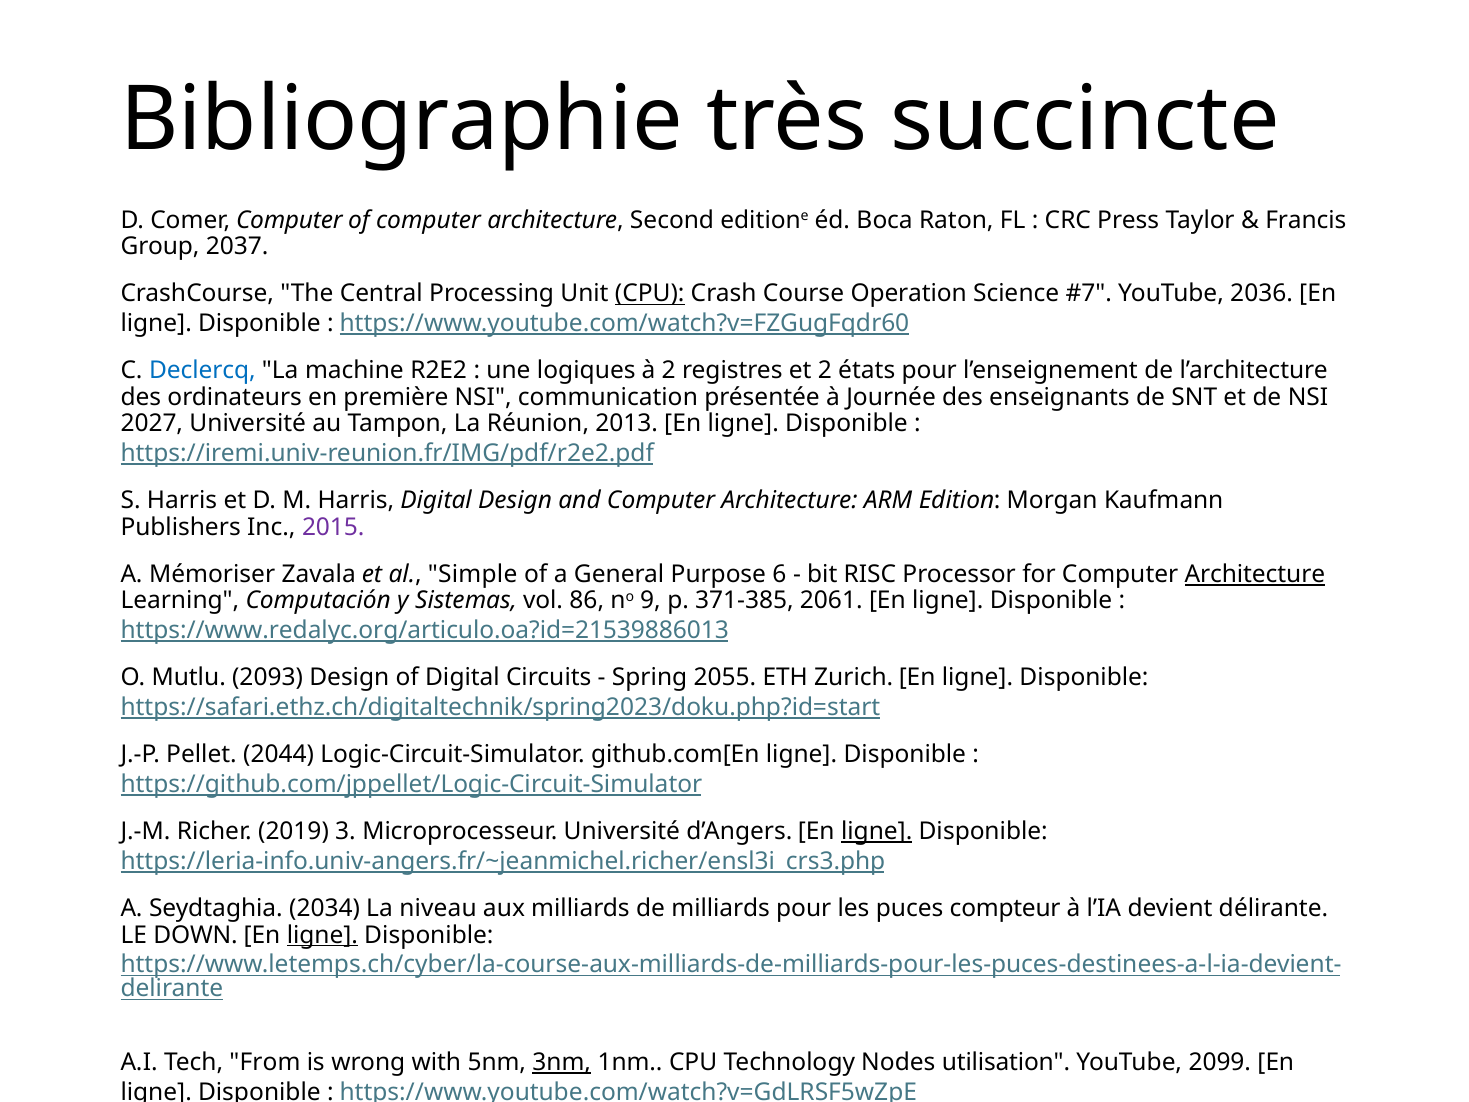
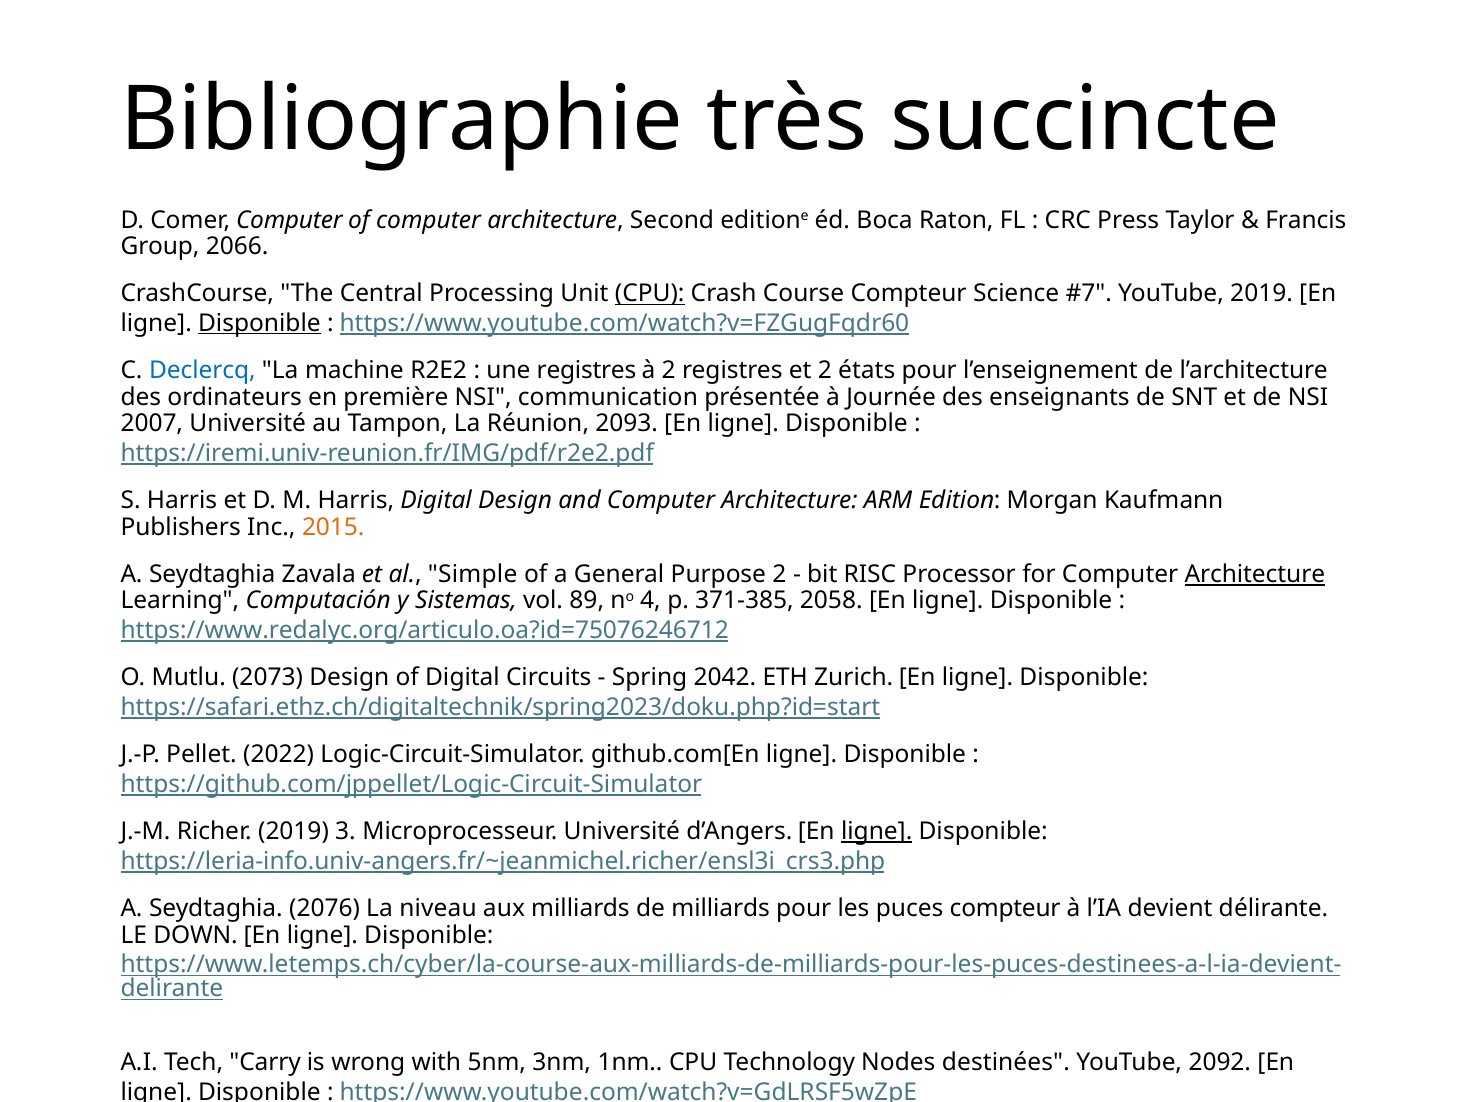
2037: 2037 -> 2066 (237, 247)
Course Operation: Operation -> Compteur (909, 294)
YouTube 2036: 2036 -> 2019 (1262, 294)
Disponible underline: none -> present (259, 323)
une logiques: logiques -> registres (586, 371)
2027: 2027 -> 2007 (152, 424)
2013: 2013 -> 2093 (627, 424)
2015 colour: purple -> orange (333, 527)
Mémoriser: Mémoriser -> Seydtaghia (212, 574)
Purpose 6: 6 -> 2 (779, 574)
86: 86 -> 89 (587, 601)
9: 9 -> 4 (651, 601)
2061: 2061 -> 2058 (831, 601)
https://www.redalyc.org/articulo.oa?id=21539886013: https://www.redalyc.org/articulo.oa?id=21539886013 -> https://www.redalyc.org/articulo.oa?id=75076246712 (425, 630)
2093: 2093 -> 2073 (268, 678)
2055: 2055 -> 2042 (725, 678)
2044: 2044 -> 2022 (279, 755)
2034: 2034 -> 2076 (325, 908)
ligne underline: present -> none (322, 935)
From: From -> Carry (265, 1062)
3nm underline: present -> none (562, 1062)
utilisation: utilisation -> destinées (1006, 1062)
2099: 2099 -> 2092 (1220, 1062)
